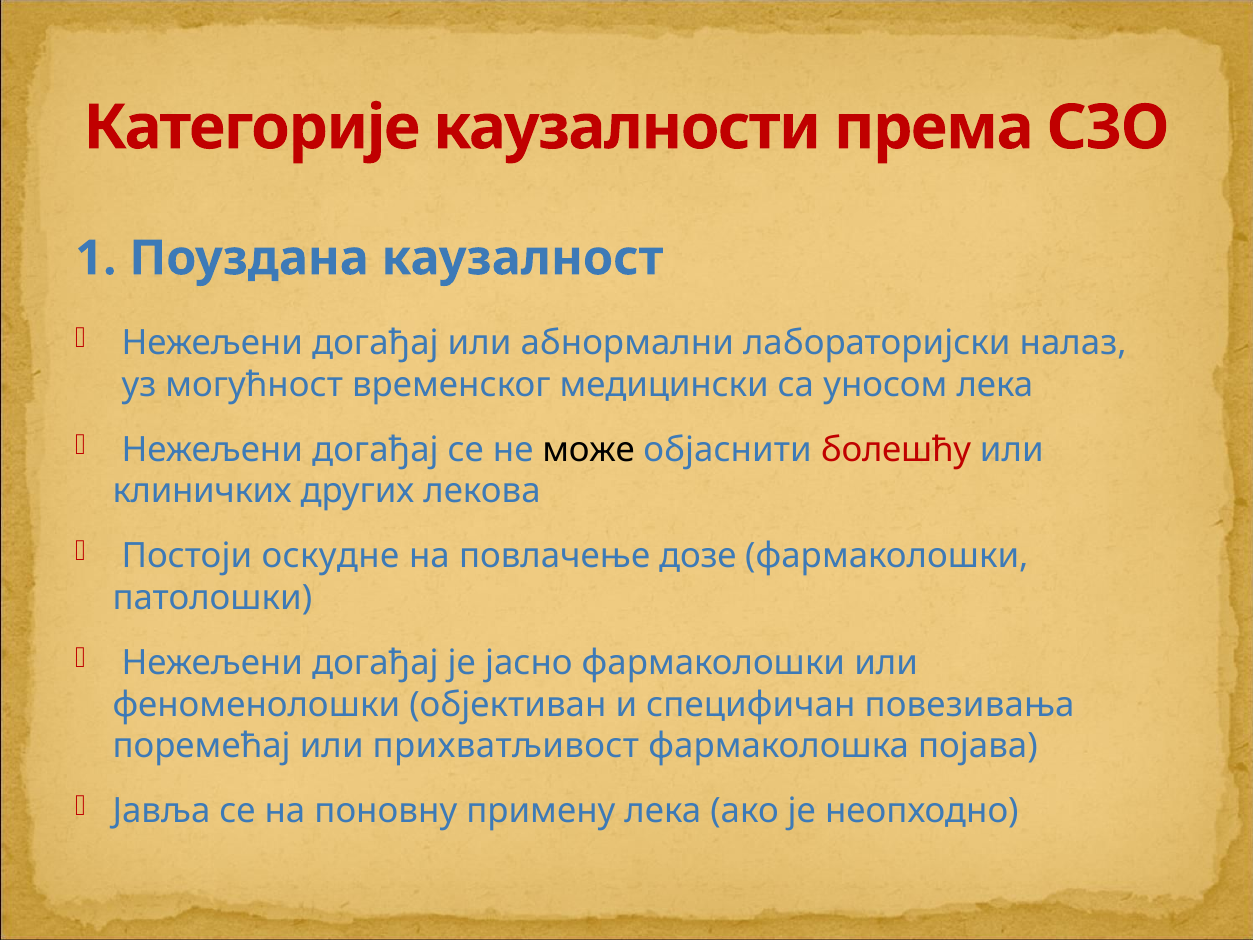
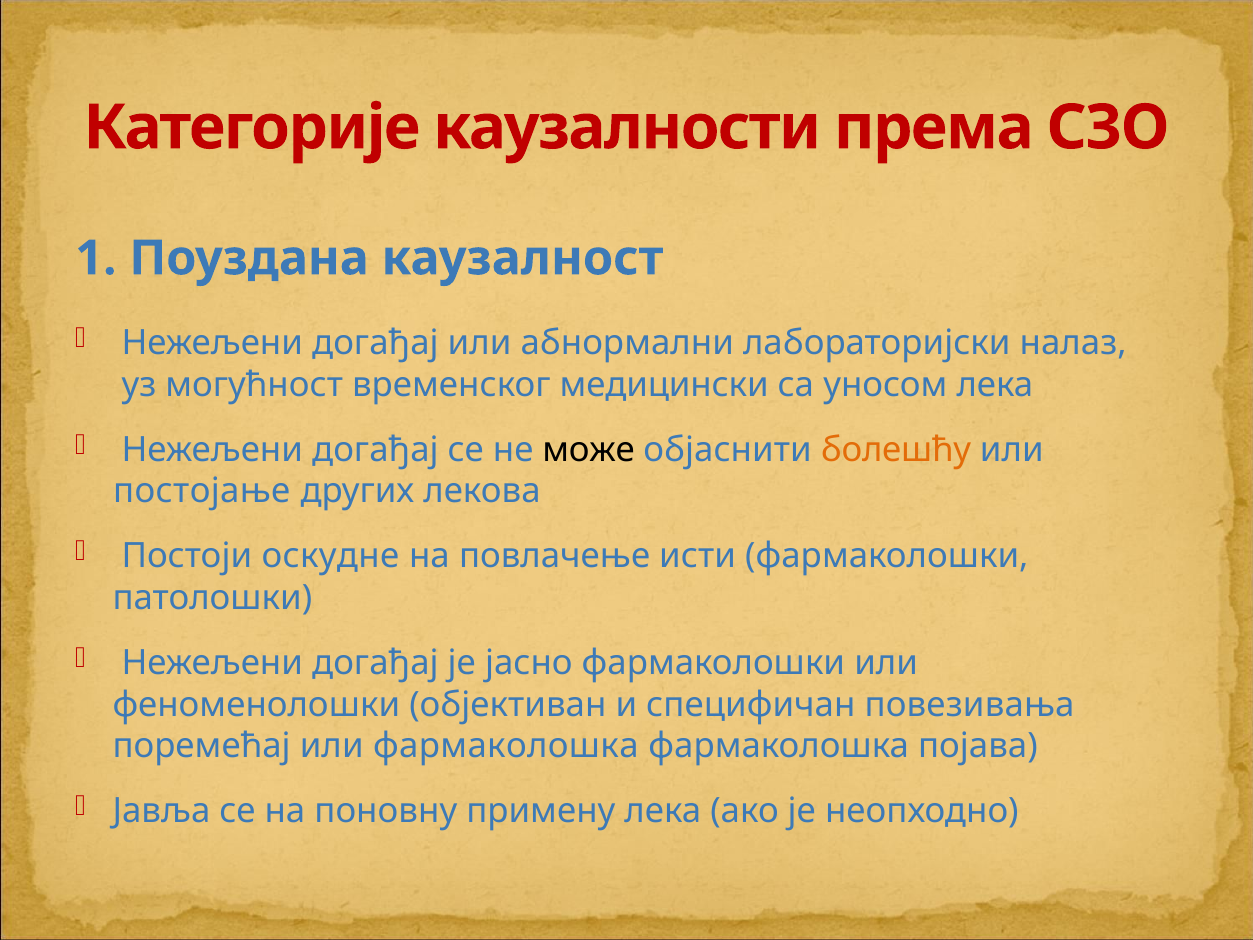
болешћу colour: red -> orange (896, 449)
клиничких: клиничких -> постојање (202, 491)
дозе: дозе -> исти (698, 556)
или прихватљивост: прихватљивост -> фармаколошка (506, 746)
